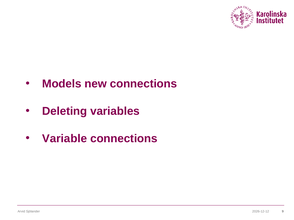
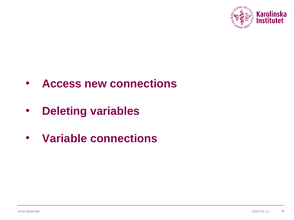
Models: Models -> Access (62, 84)
